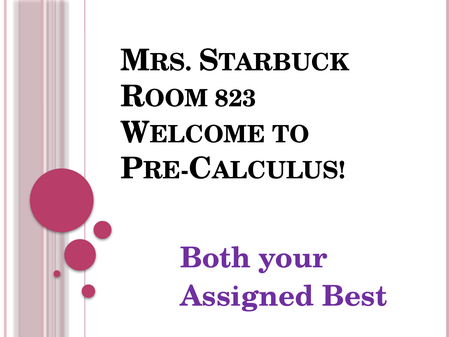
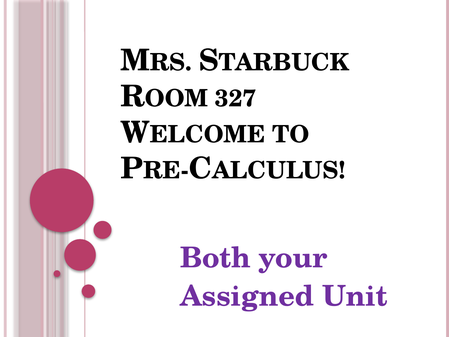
823: 823 -> 327 (236, 99)
Best: Best -> Unit (355, 296)
